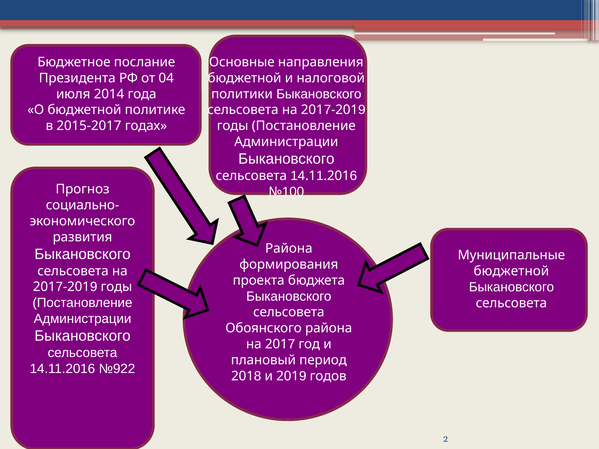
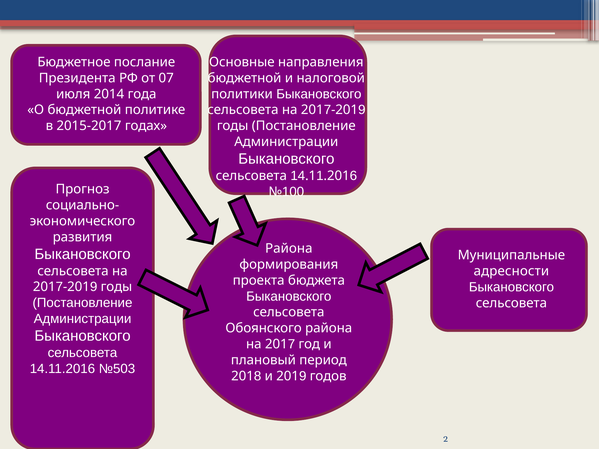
04: 04 -> 07 (166, 78)
бюджетной: бюджетной -> адресности (511, 271)
№922: №922 -> №503 (117, 369)
